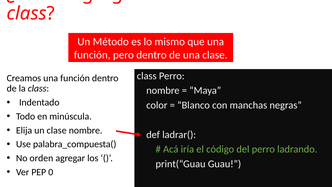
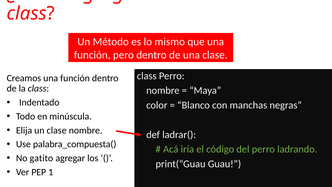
orden: orden -> gatito (41, 158)
0: 0 -> 1 (51, 172)
